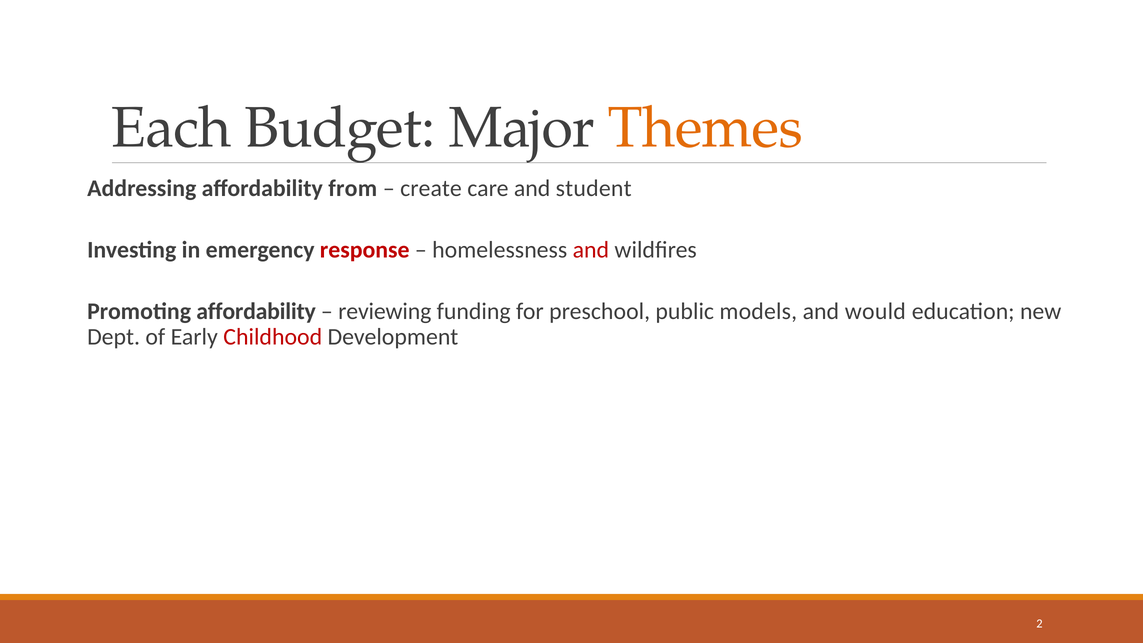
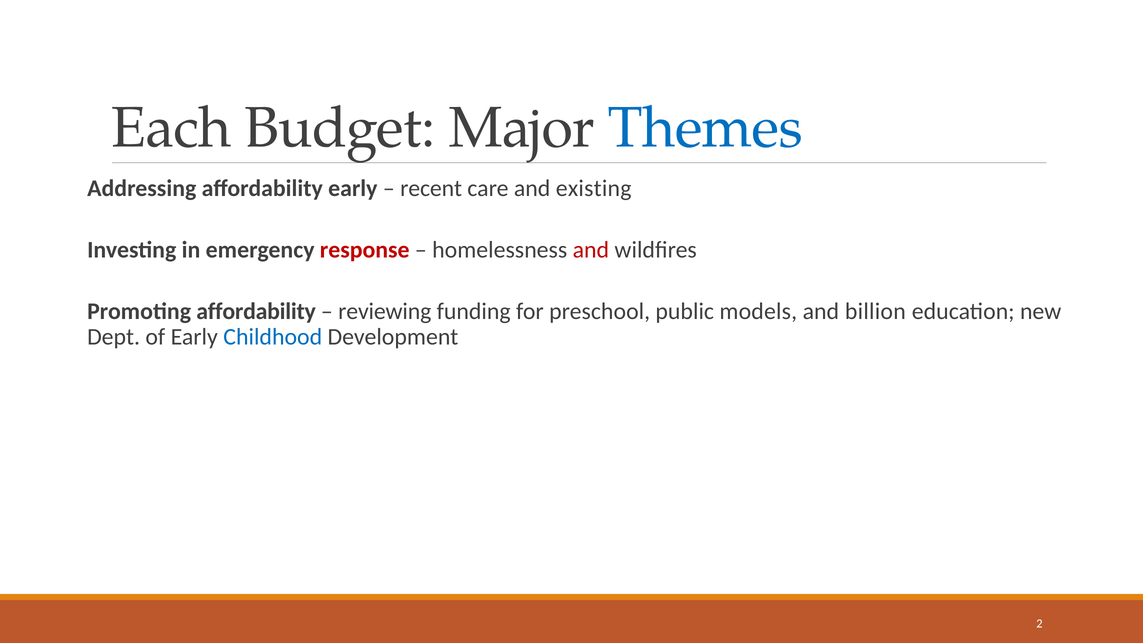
Themes colour: orange -> blue (705, 128)
affordability from: from -> early (353, 188)
create: create -> recent (431, 188)
student: student -> existing (594, 188)
would: would -> billion (875, 311)
Childhood colour: red -> blue (273, 337)
